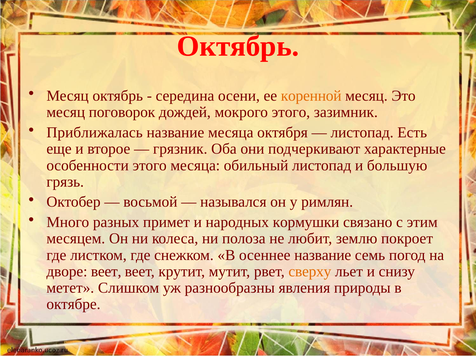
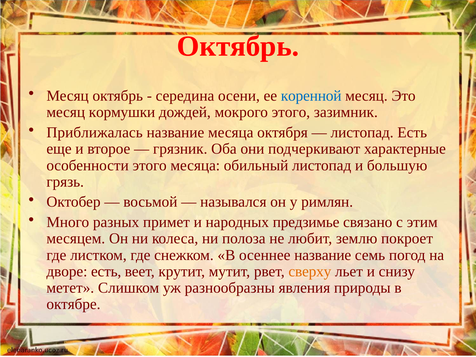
коренной colour: orange -> blue (311, 96)
поговорок: поговорок -> кормушки (122, 112)
кормушки: кормушки -> предзимье (306, 222)
дворе веет: веет -> есть (106, 271)
